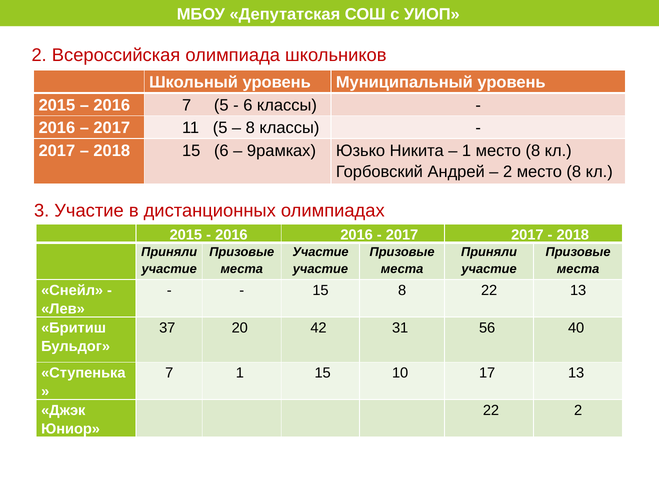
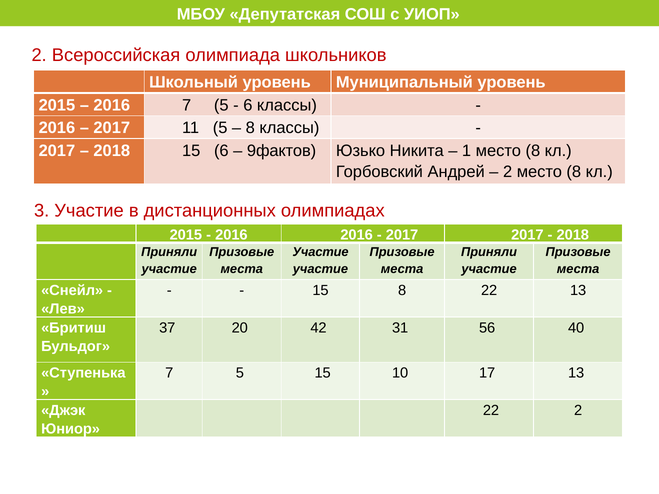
9рамках: 9рамках -> 9фактов (282, 151)
1: 1 -> 5 (240, 373)
